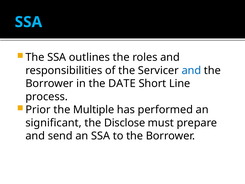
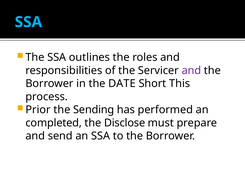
and colour: blue -> purple (191, 70)
Line: Line -> This (180, 83)
Multiple: Multiple -> Sending (94, 110)
significant: significant -> completed (54, 123)
